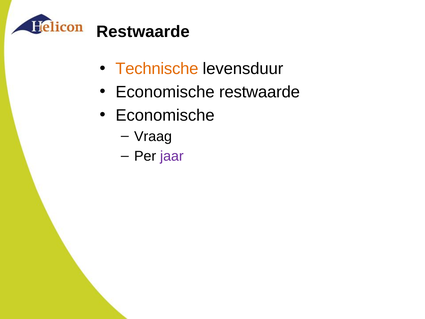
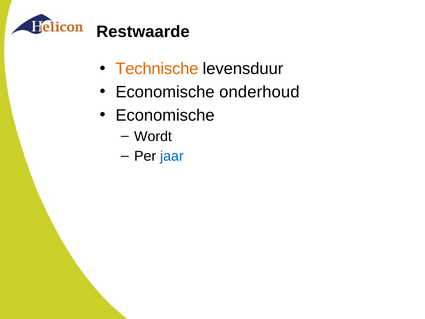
Economische restwaarde: restwaarde -> onderhoud (259, 92)
Vraag: Vraag -> Wordt (153, 136)
jaar colour: purple -> blue (172, 156)
